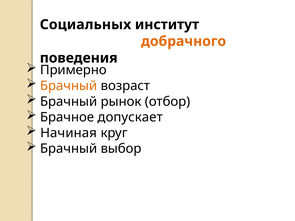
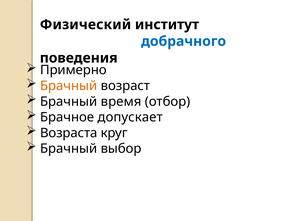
Социальных: Социальных -> Физический (85, 25)
добрачного colour: orange -> blue (184, 41)
рынок: рынок -> время (121, 102)
Начиная: Начиная -> Возраста (69, 133)
